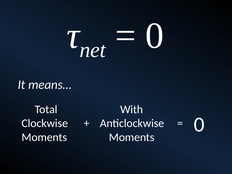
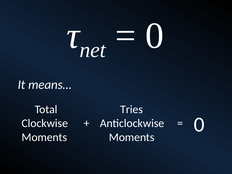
With: With -> Tries (132, 109)
